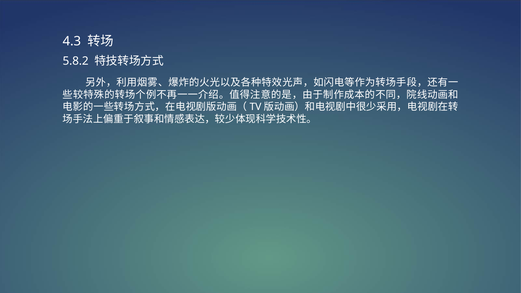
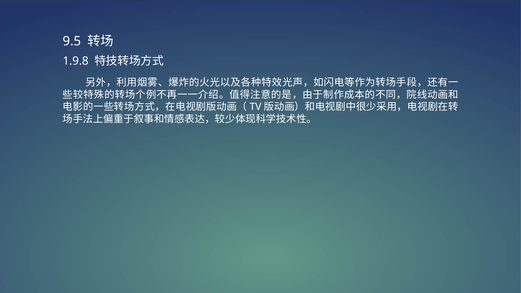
4.3: 4.3 -> 9.5 (72, 41)
5.8.2: 5.8.2 -> 1.9.8 (76, 61)
